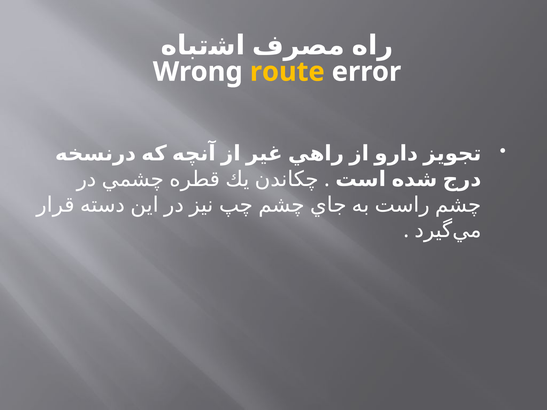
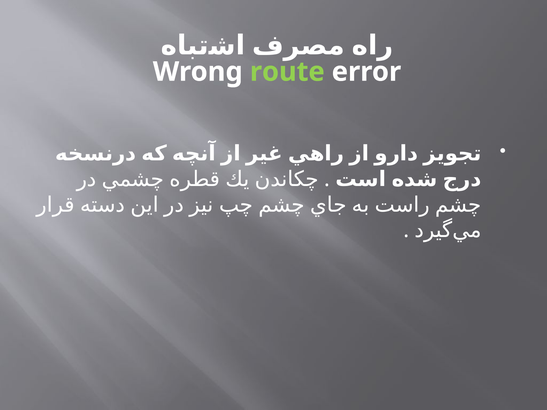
route colour: yellow -> light green (287, 72)
